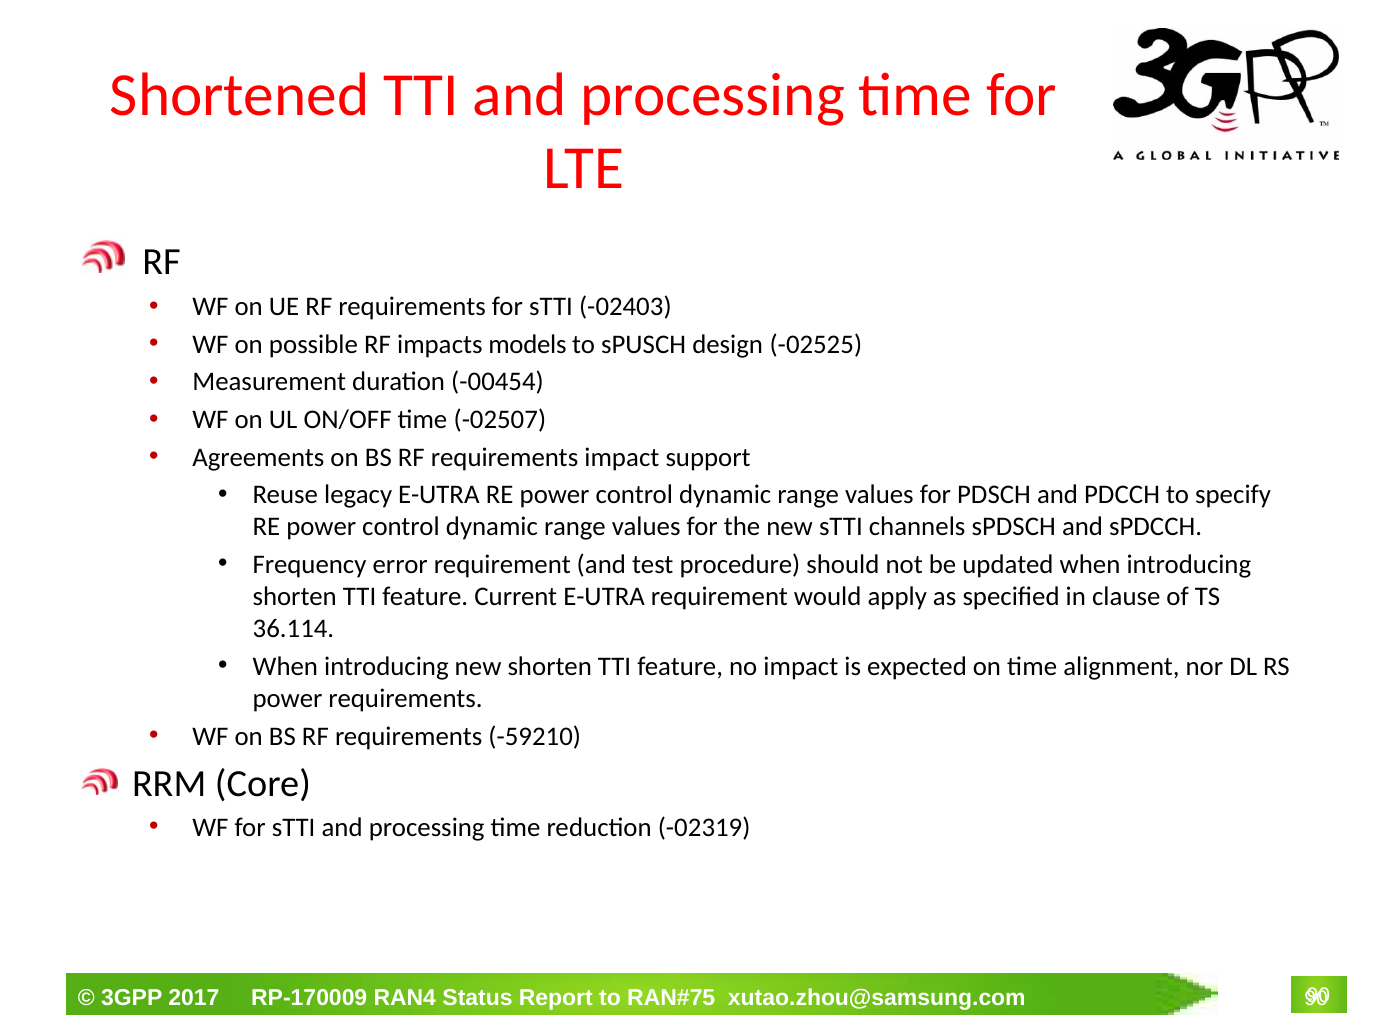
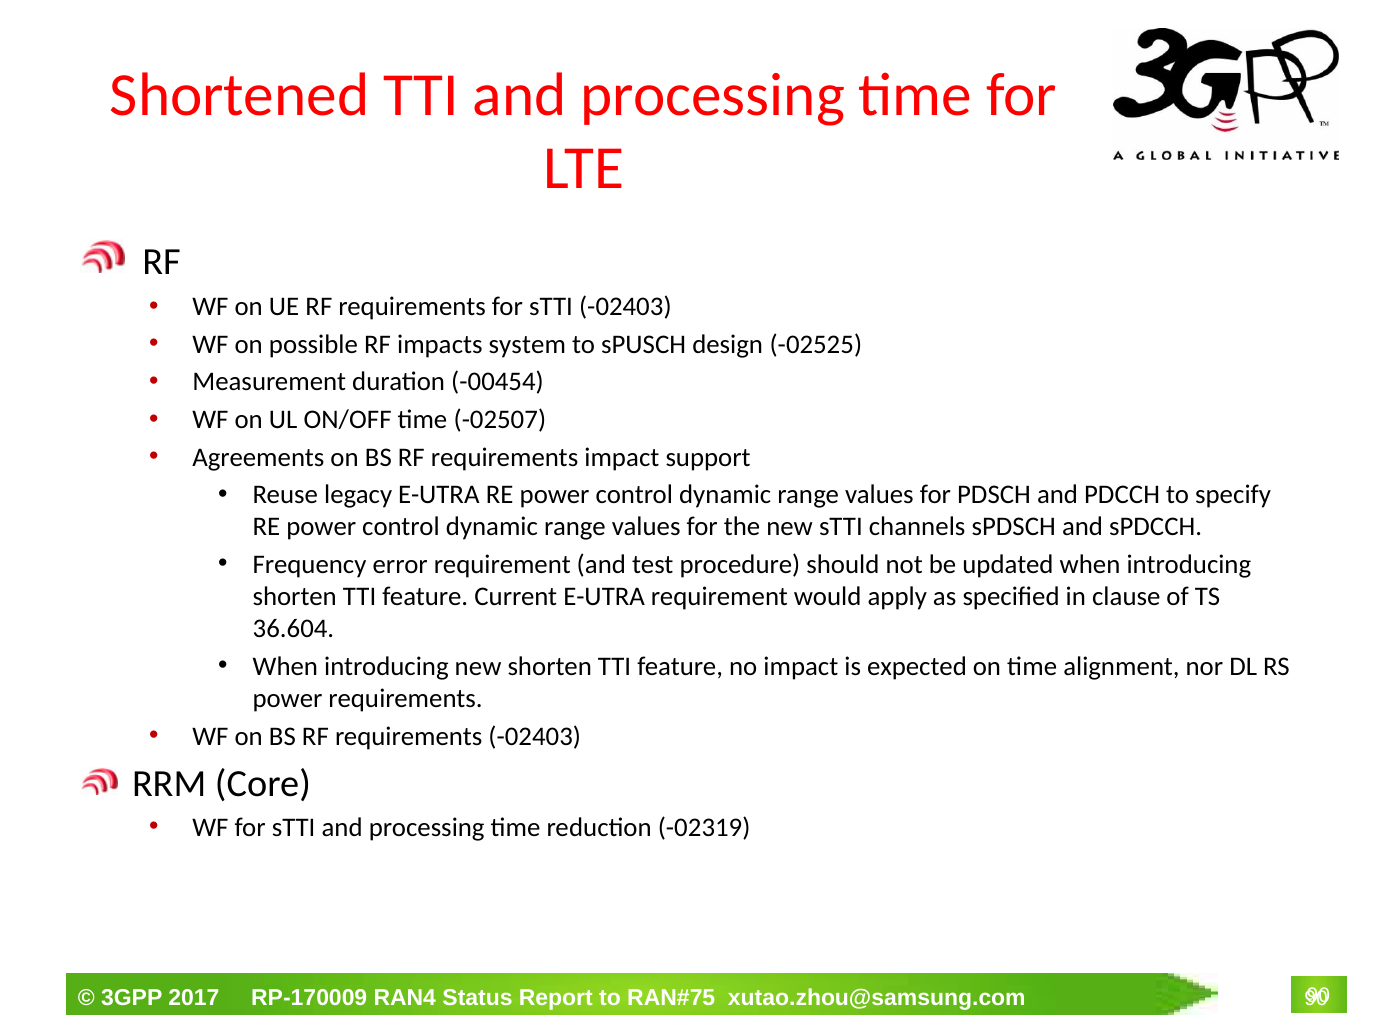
models: models -> system (527, 345)
36.114: 36.114 -> 36.604 (293, 629)
requirements -59210: -59210 -> -02403 (535, 736)
